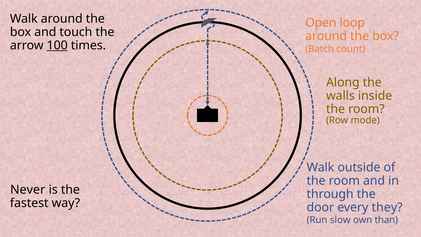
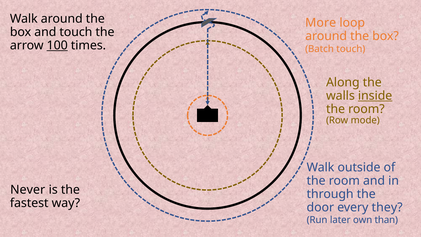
Open: Open -> More (321, 23)
Batch count: count -> touch (351, 49)
inside underline: none -> present (375, 96)
slow: slow -> later (340, 220)
